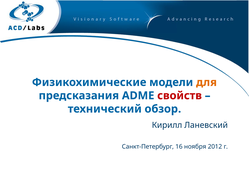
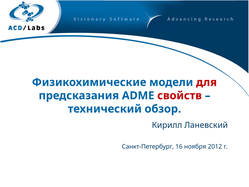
для colour: orange -> red (206, 82)
